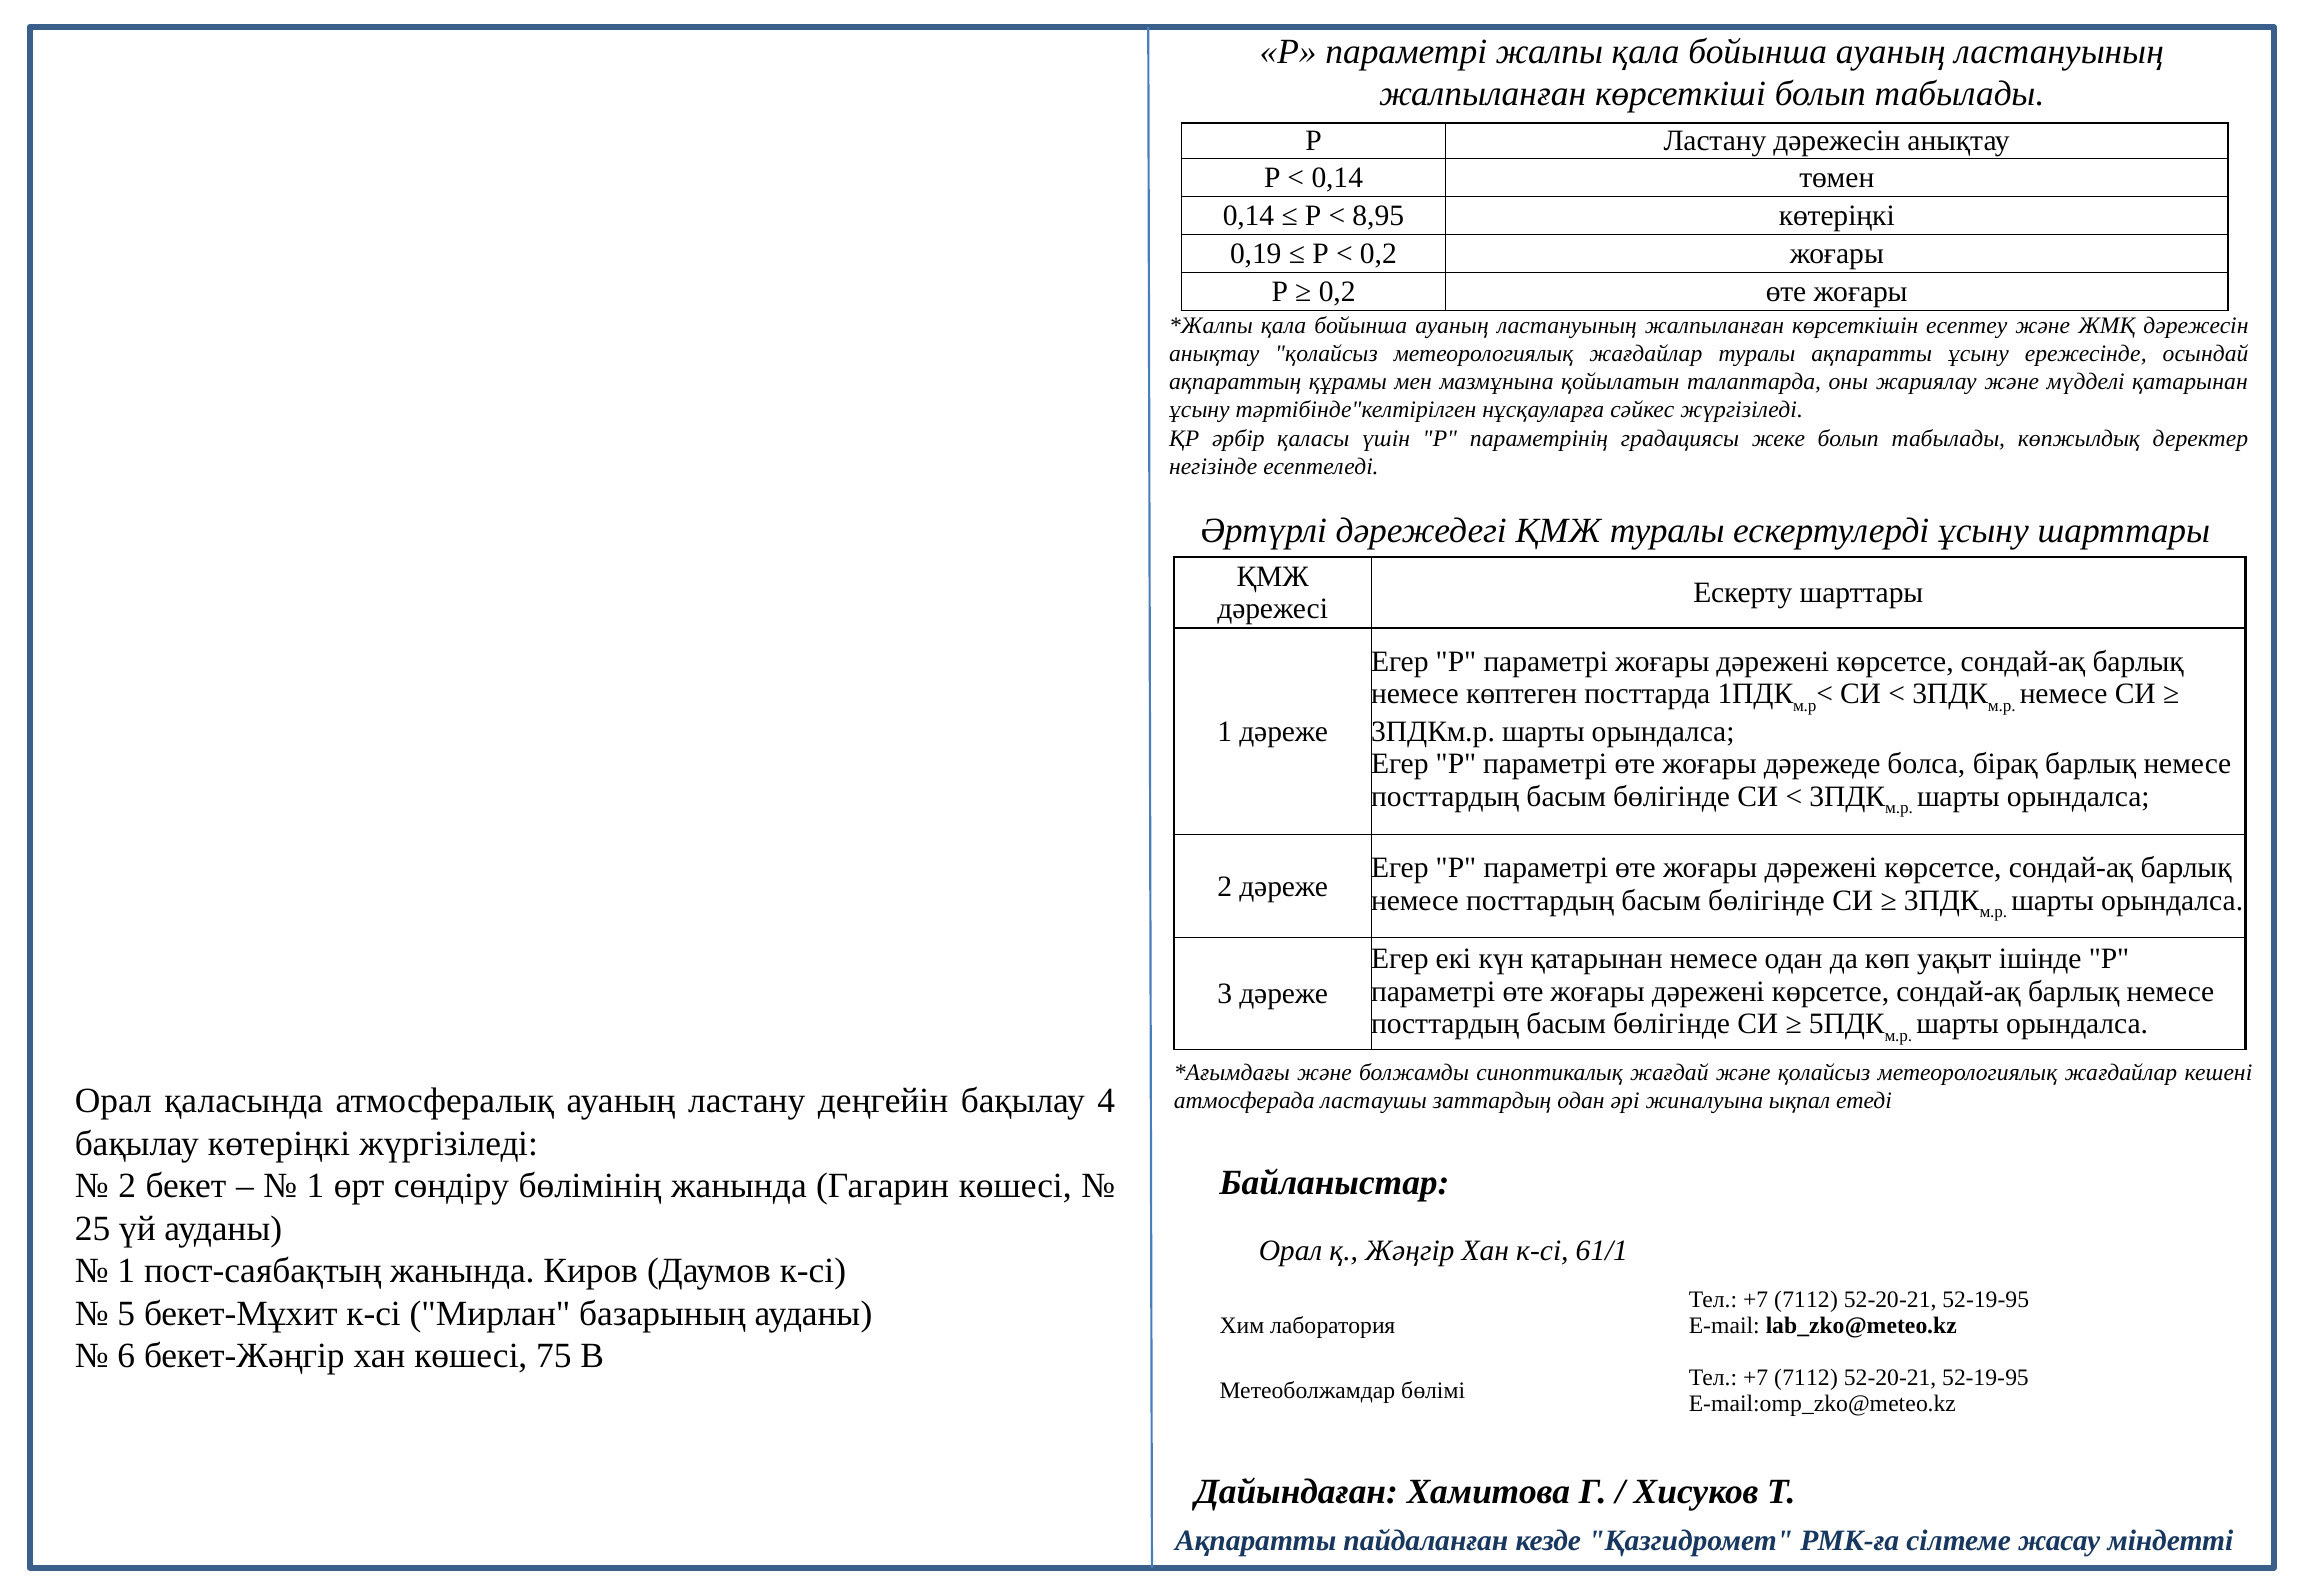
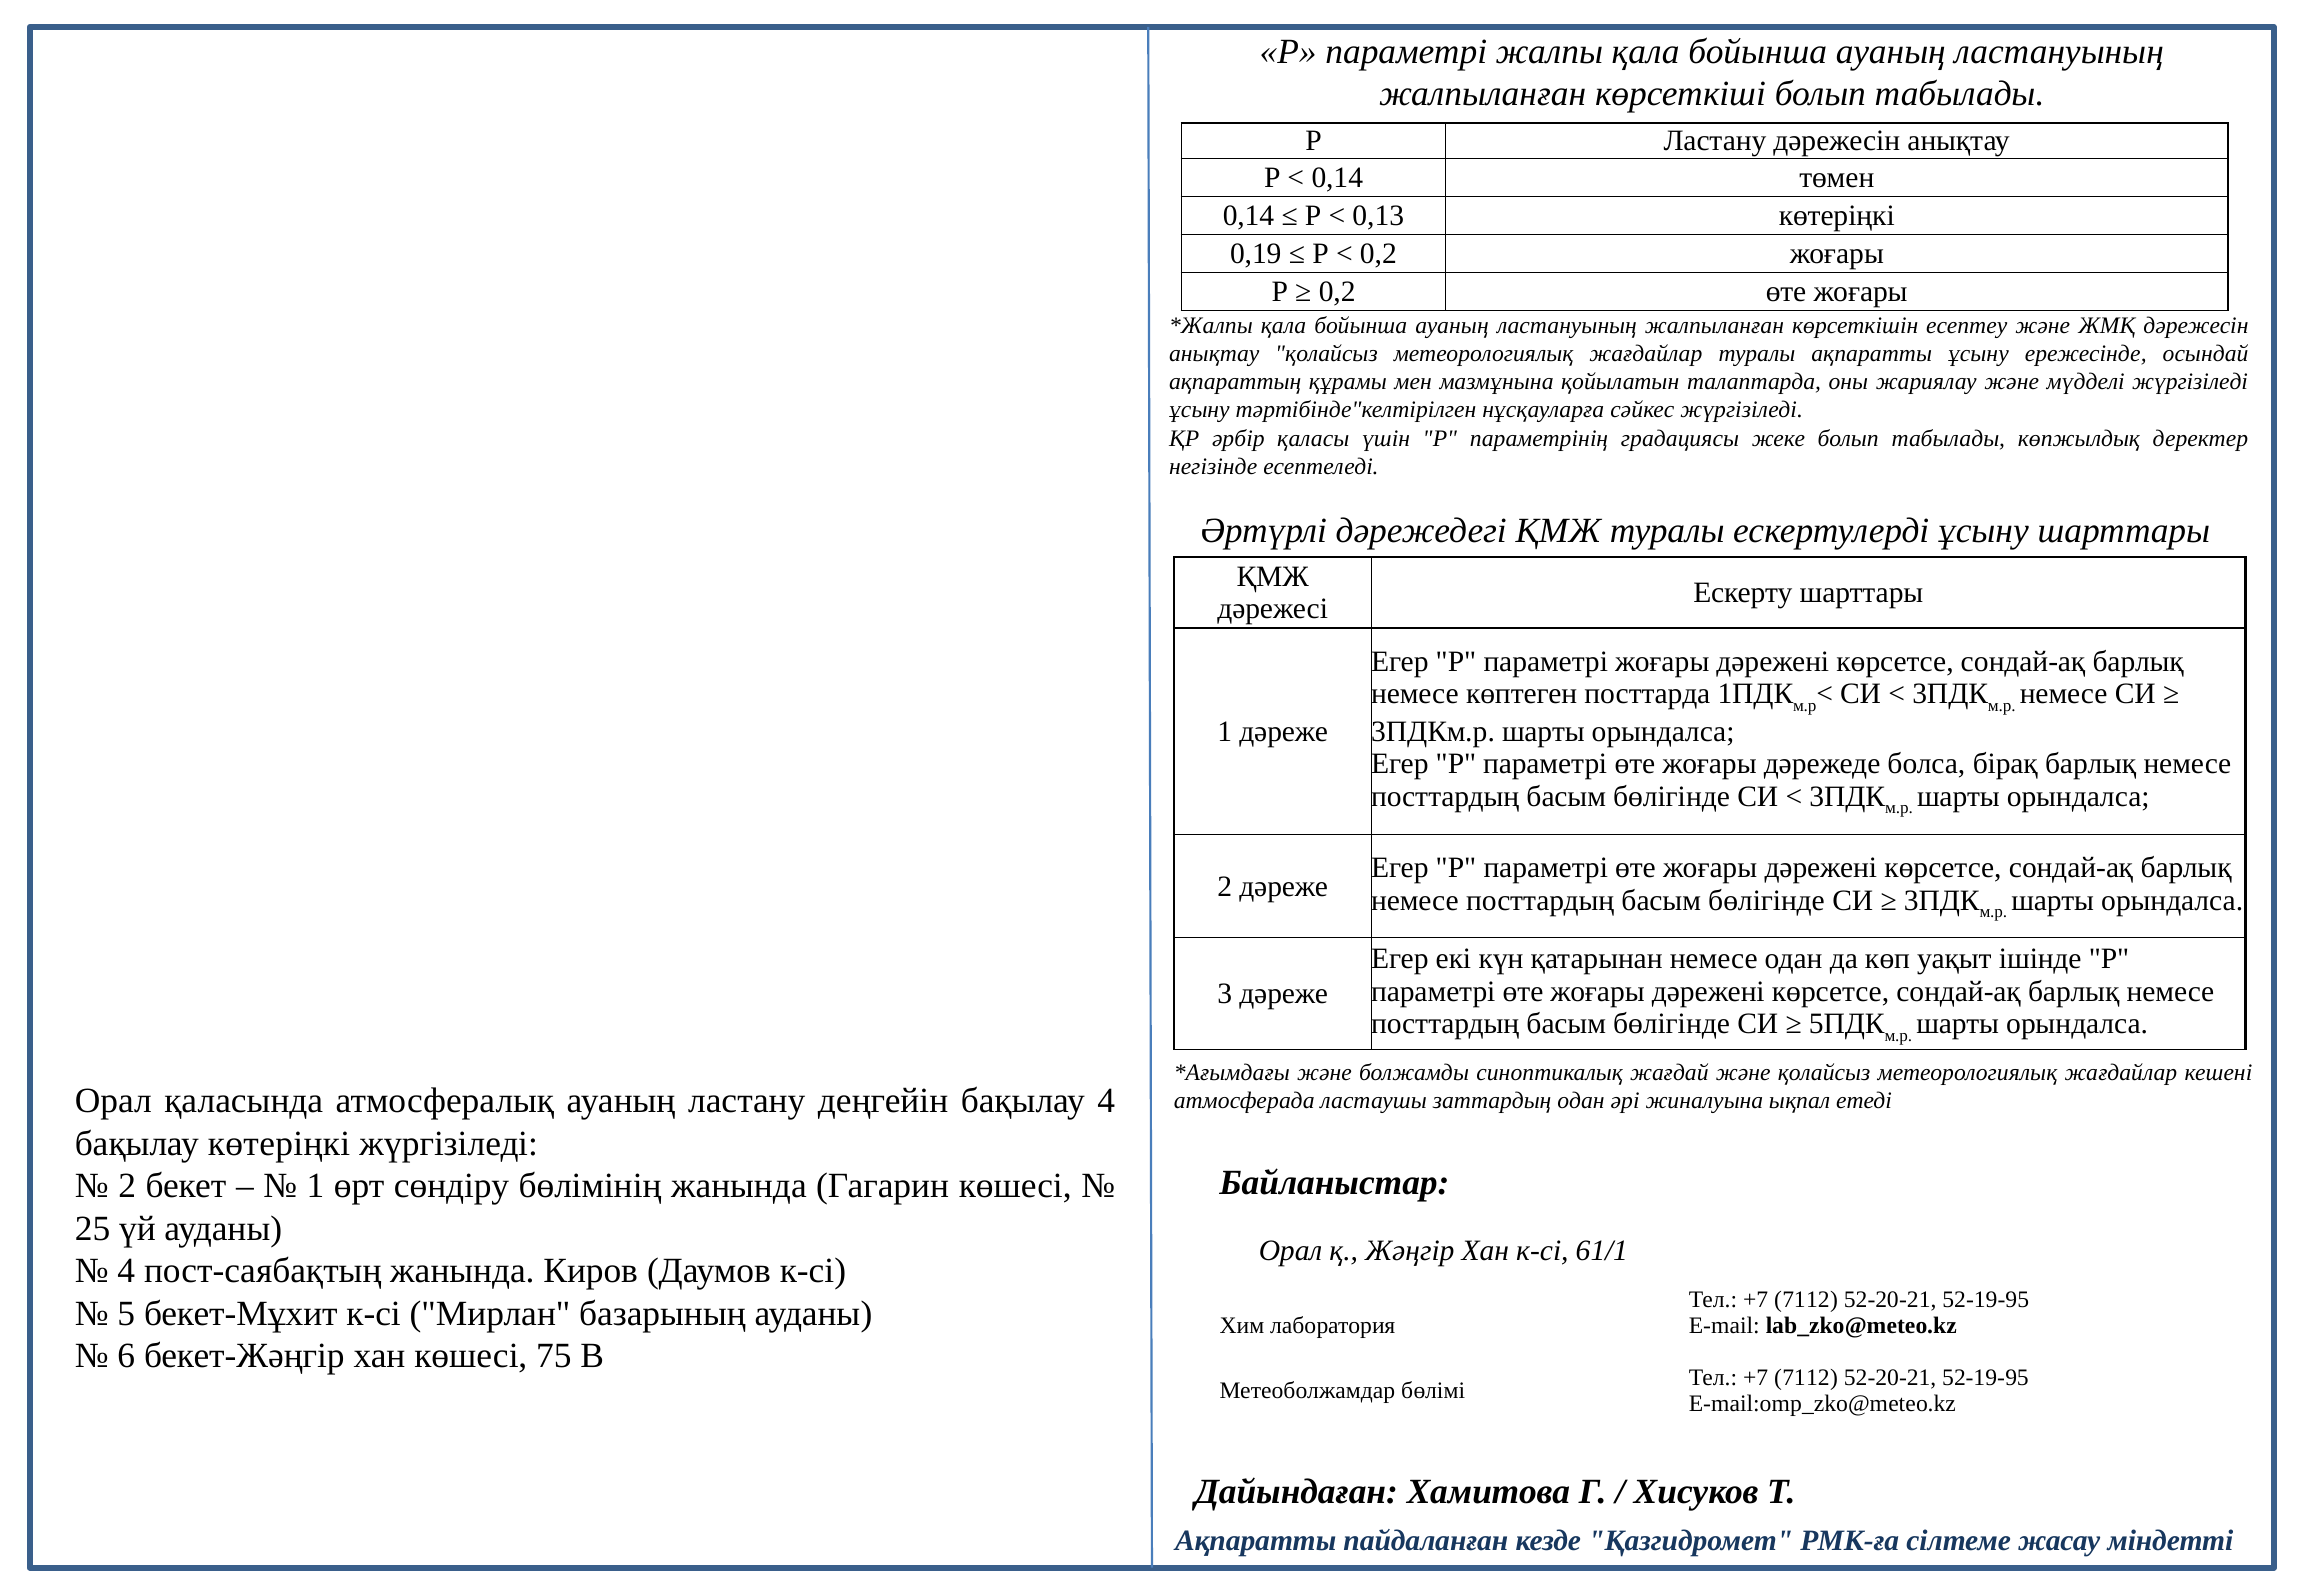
8,95: 8,95 -> 0,13 (1378, 215)
мүдделі қатарынан: қатарынан -> жүргізіледі (2190, 382)
1: 1 -> 4 (126, 1271)
